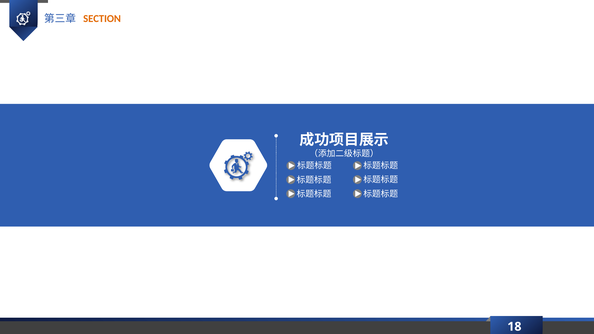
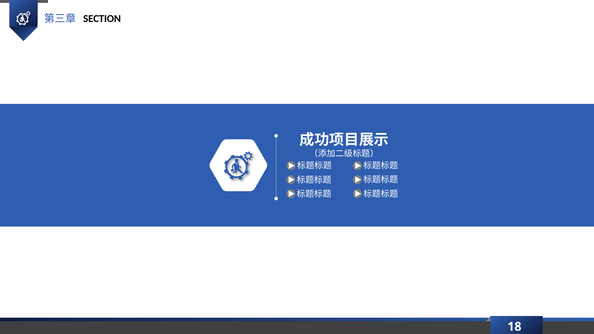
SECTION colour: orange -> black (102, 19)
